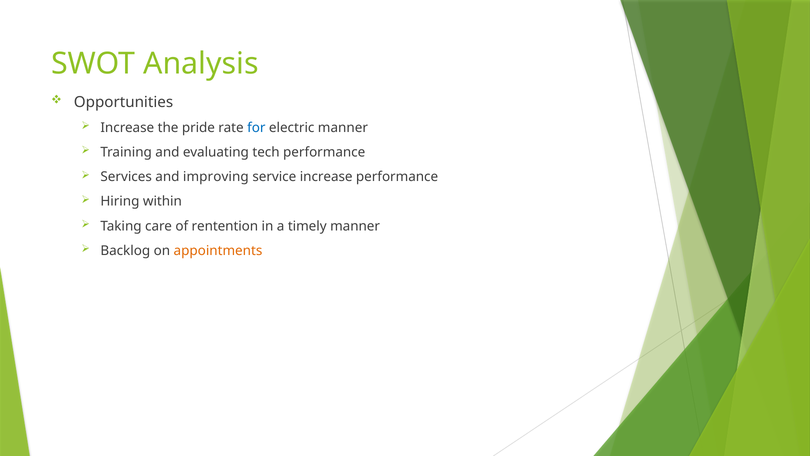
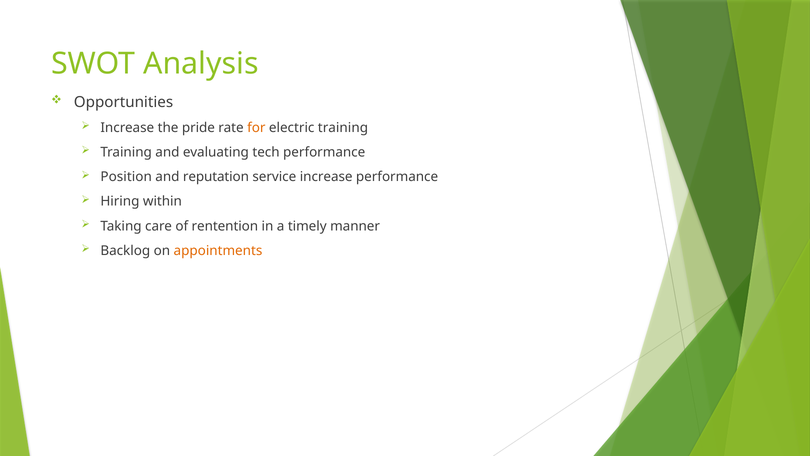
for colour: blue -> orange (256, 128)
electric manner: manner -> training (343, 128)
Services: Services -> Position (126, 177)
improving: improving -> reputation (216, 177)
